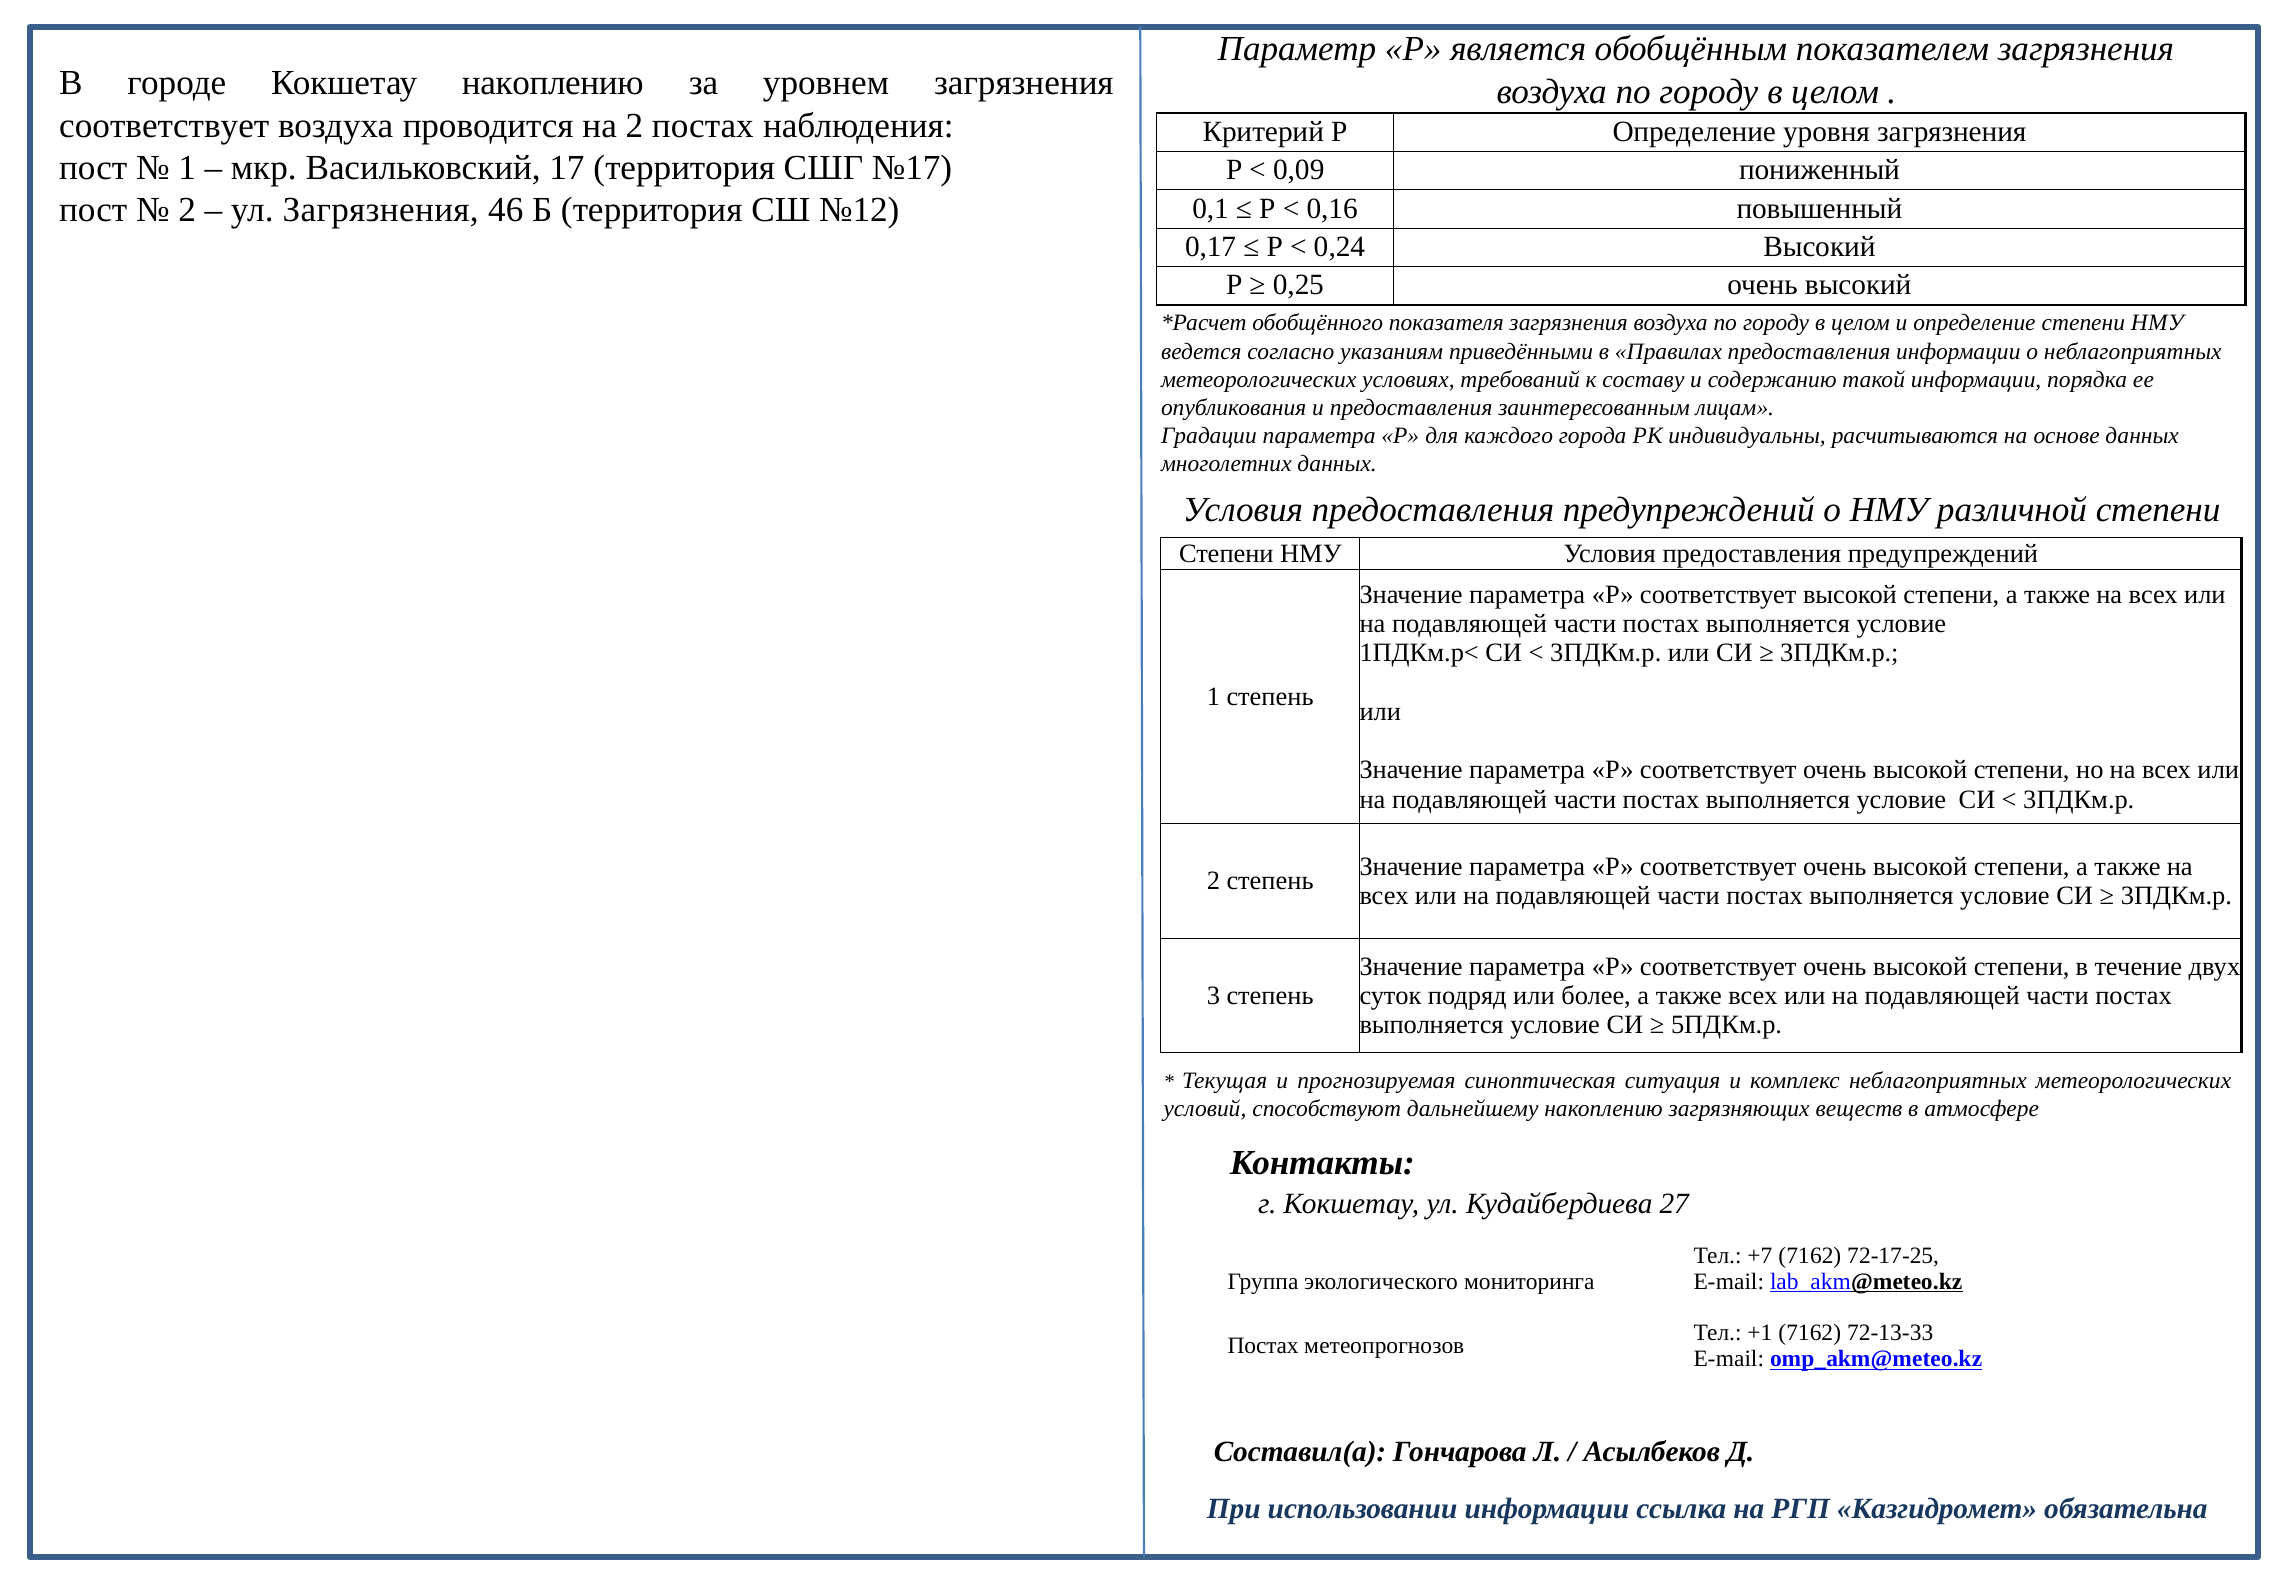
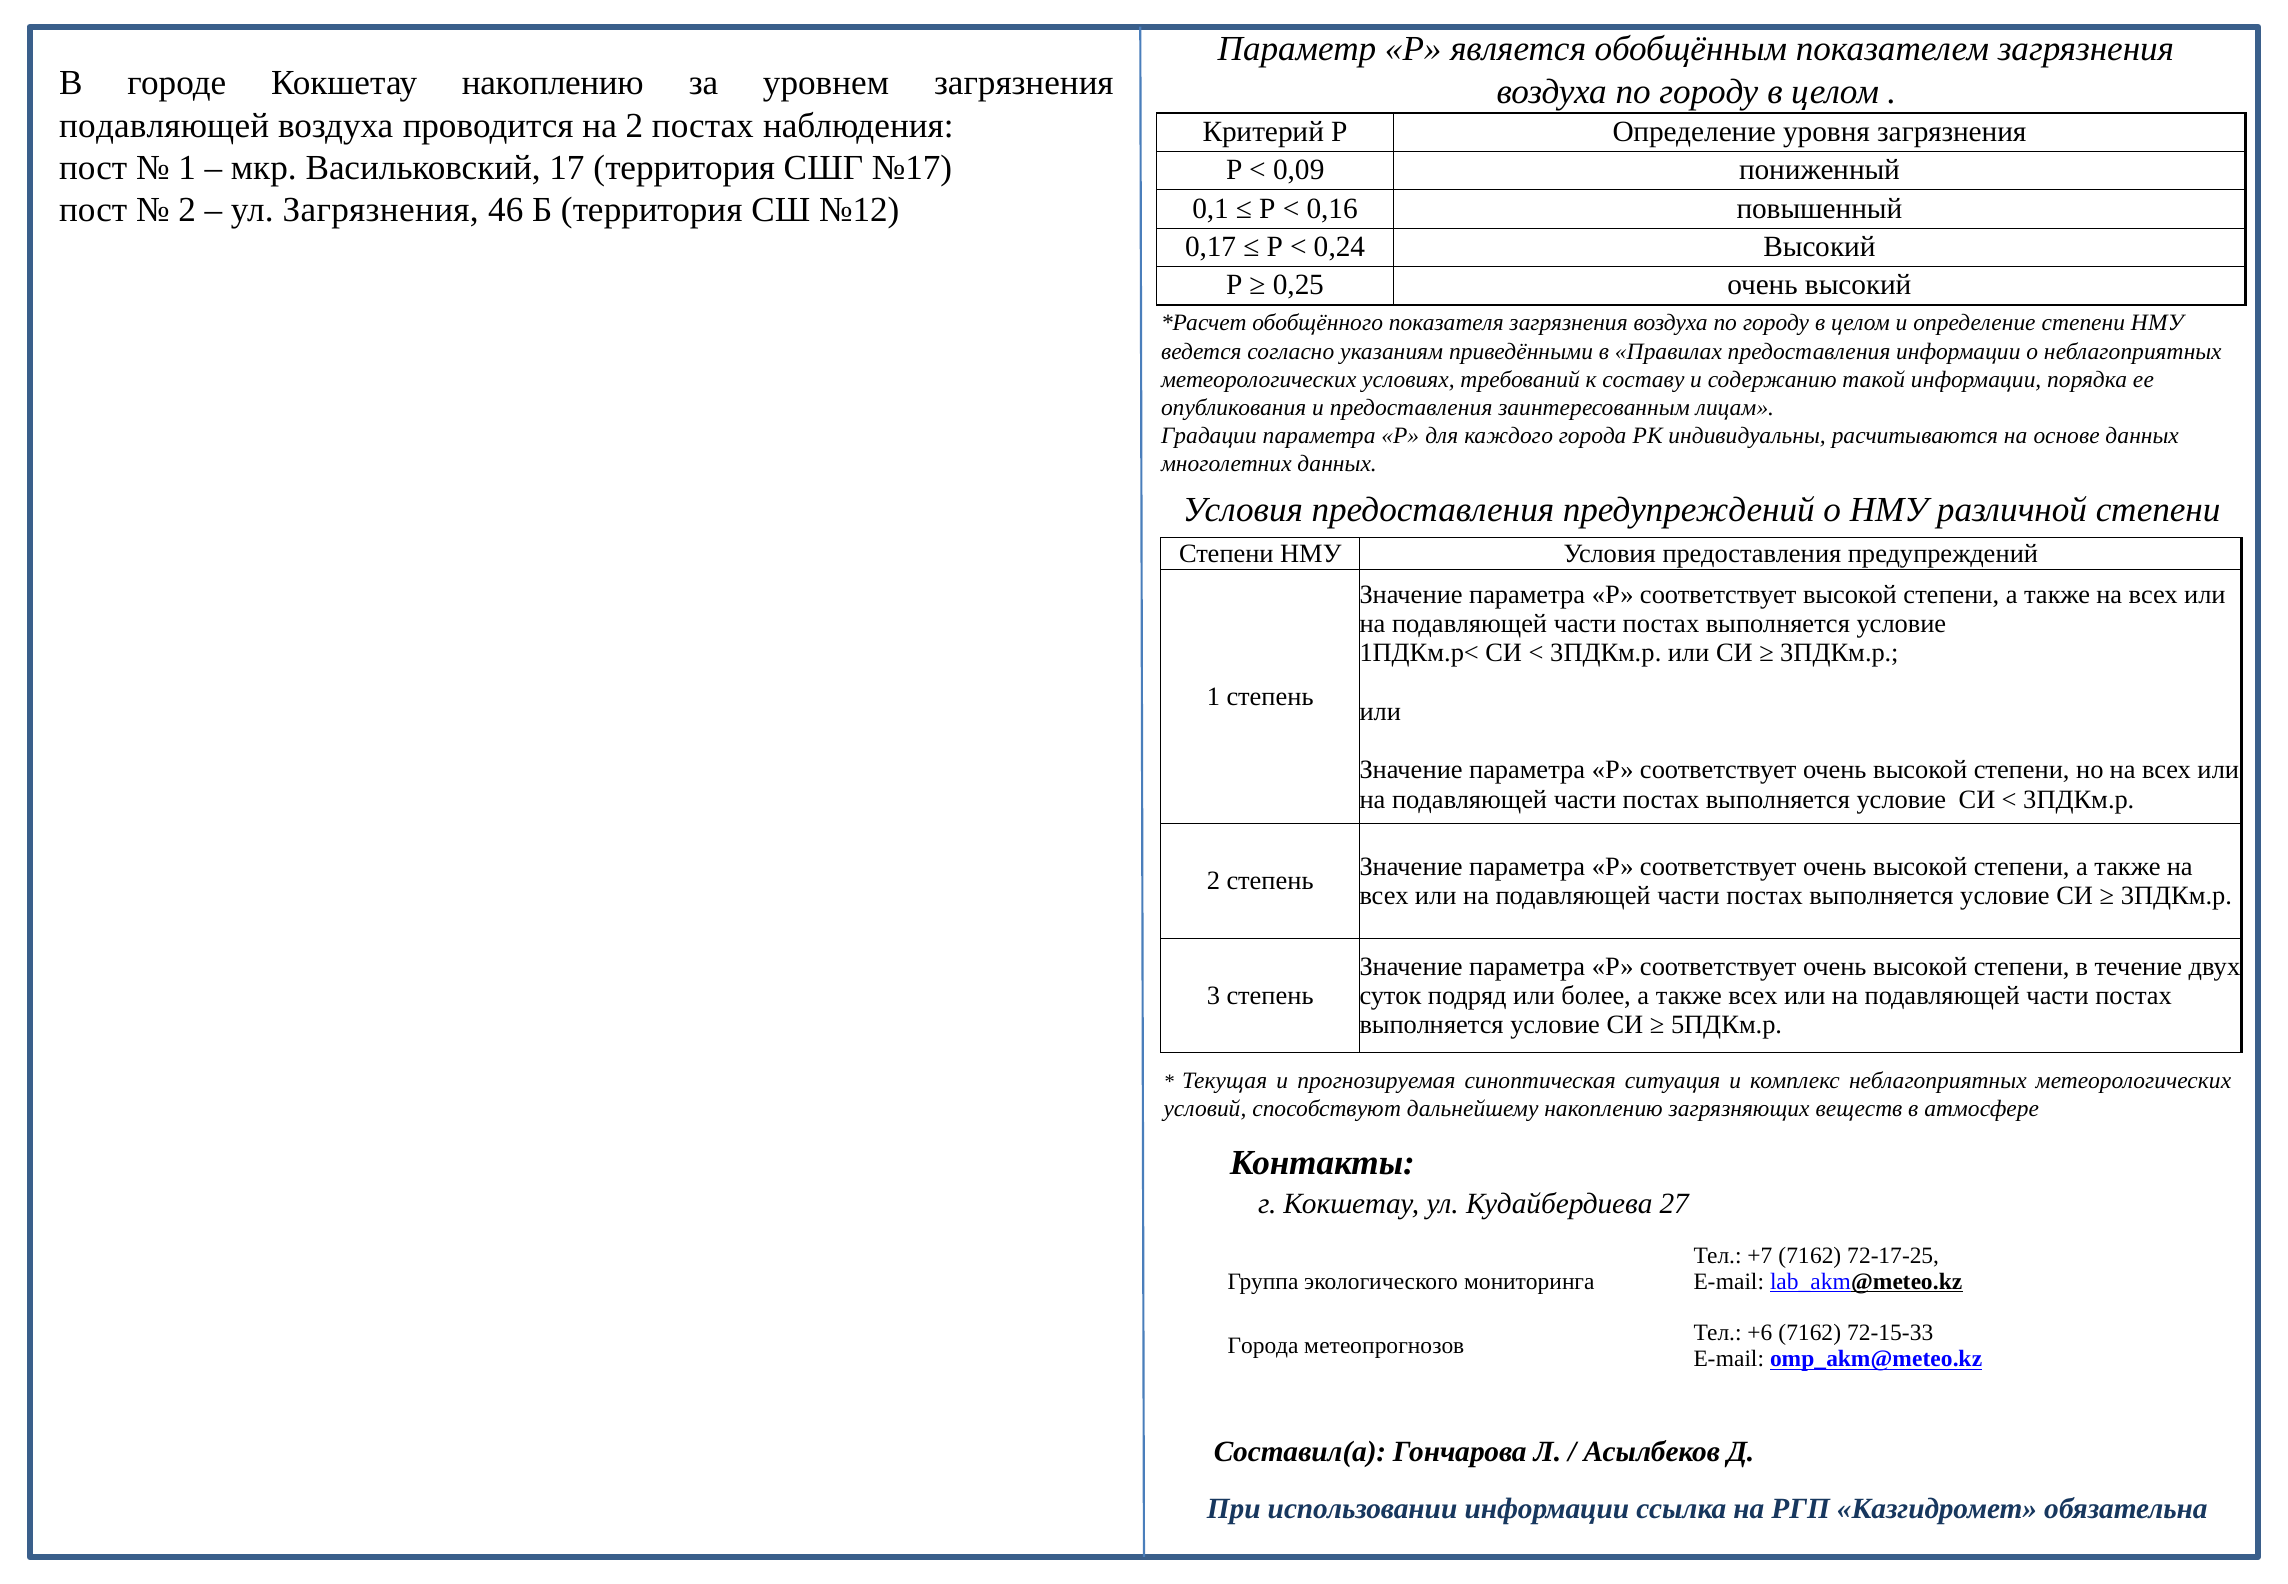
соответствует: соответствует -> подавляющей (164, 126)
+1: +1 -> +6 (1760, 1333)
72-13-33: 72-13-33 -> 72-15-33 (1890, 1333)
Постах: Постах -> Города (1263, 1346)
